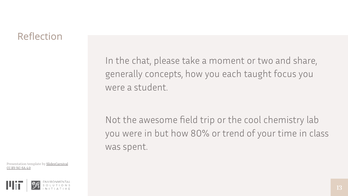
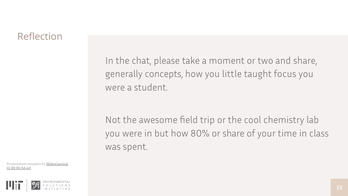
each: each -> little (232, 74)
or trend: trend -> share (234, 133)
